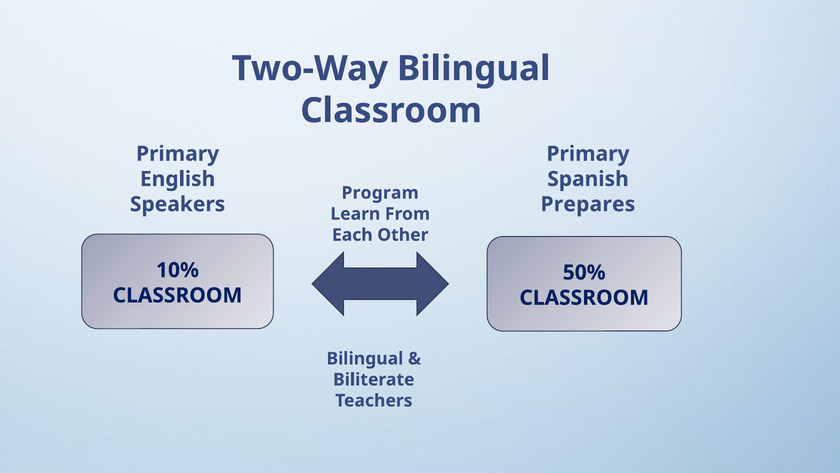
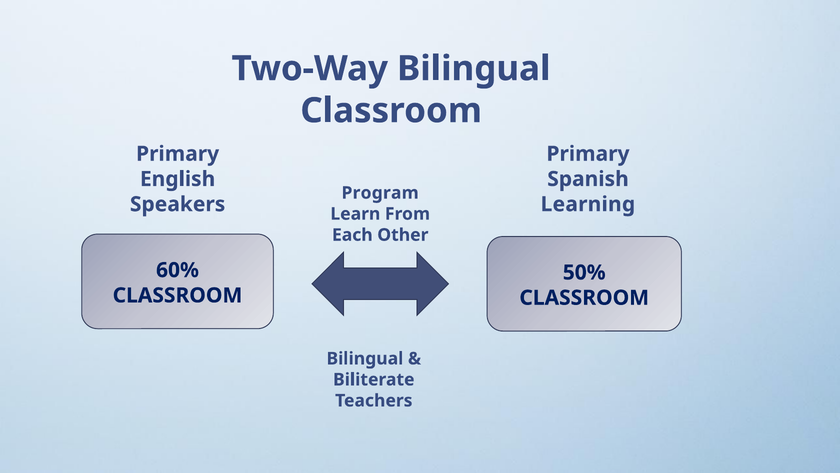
Prepares: Prepares -> Learning (588, 204)
10%: 10% -> 60% (177, 270)
